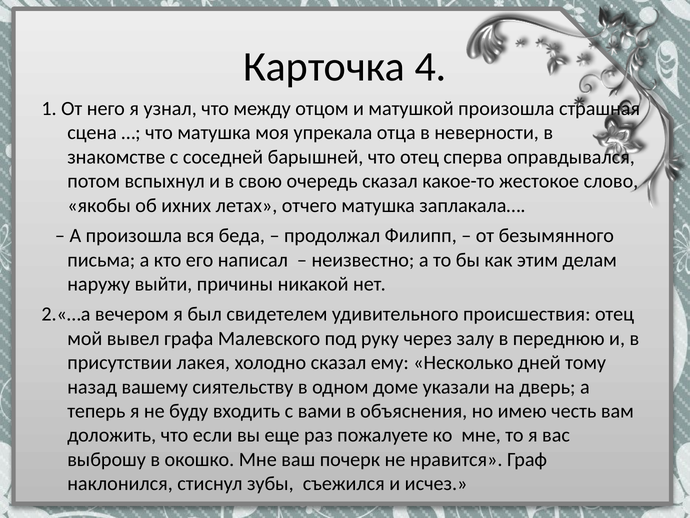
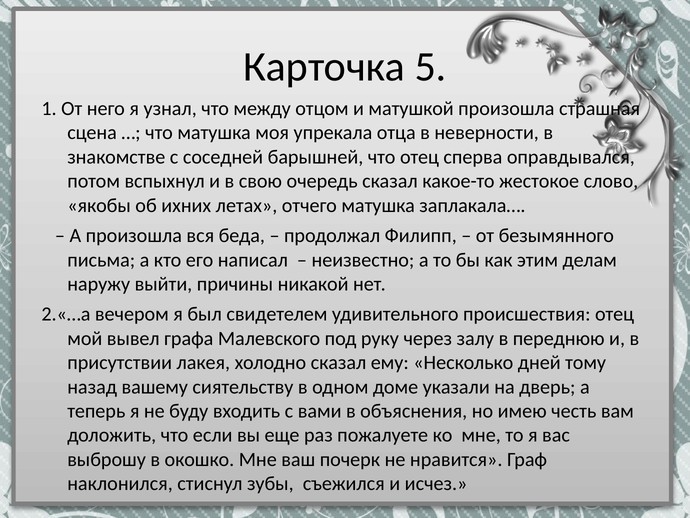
4: 4 -> 5 (431, 67)
